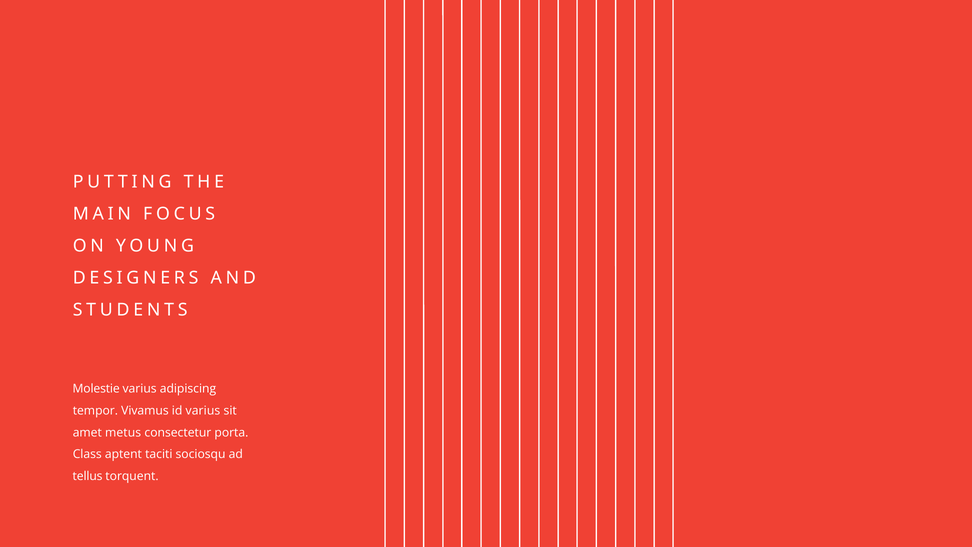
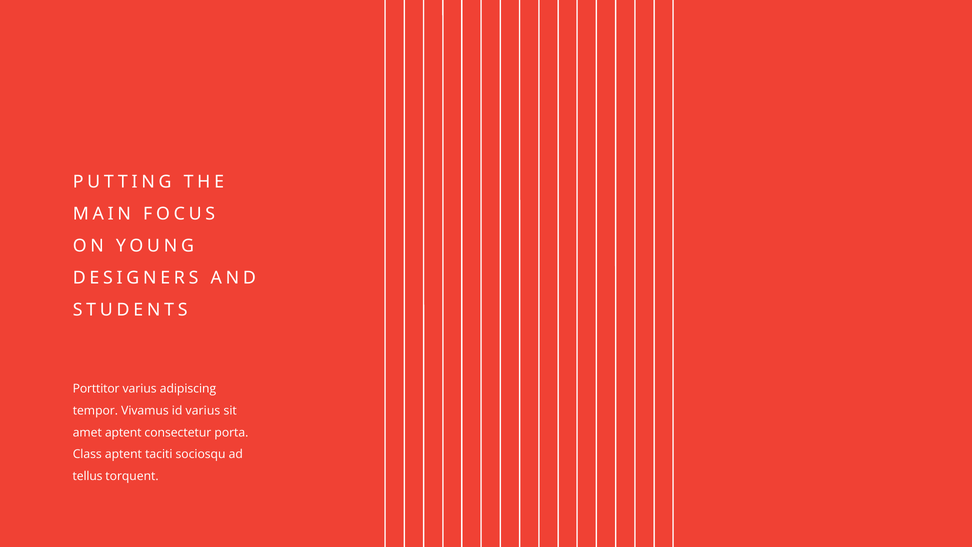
Molestie: Molestie -> Porttitor (96, 389)
amet metus: metus -> aptent (123, 432)
